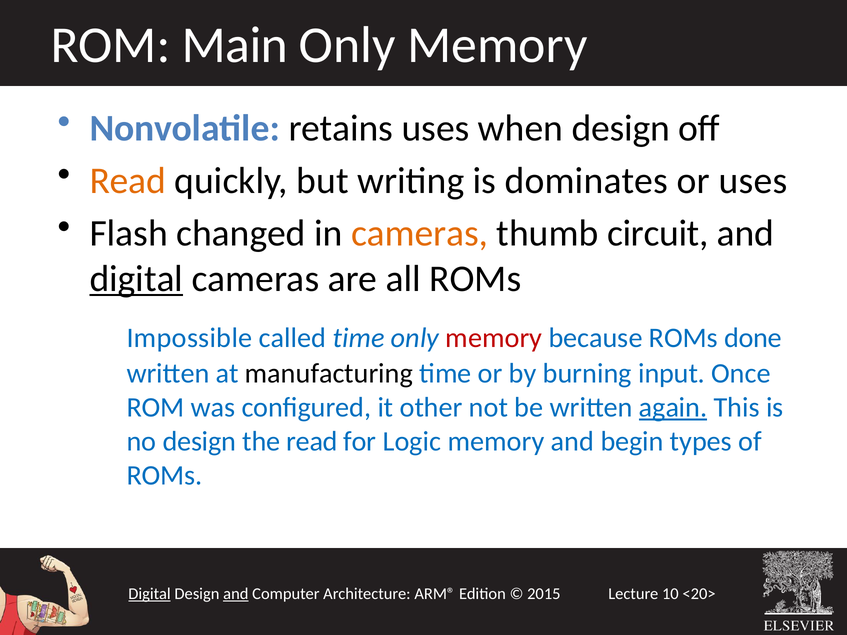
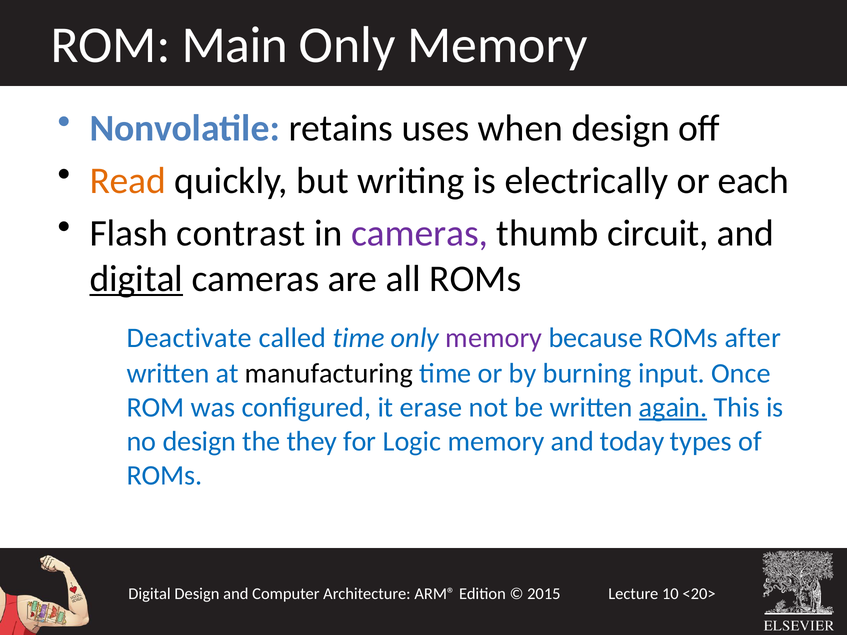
dominates: dominates -> electrically (587, 181)
or uses: uses -> each (753, 181)
changed: changed -> contrast (241, 234)
cameras colour: orange -> purple (420, 234)
Impossible: Impossible -> Deactivate (189, 338)
memory colour: red -> purple (494, 338)
done: done -> after (753, 338)
other: other -> erase (431, 408)
the read: read -> they (312, 441)
begin: begin -> today (632, 441)
Digital underline: present -> none (150, 594)
and underline: present -> none (236, 594)
